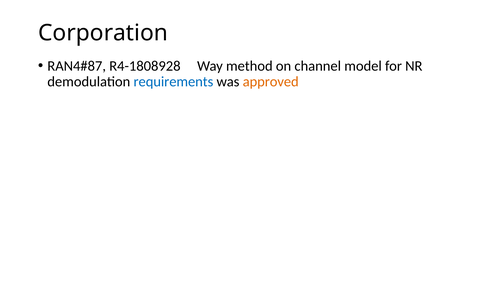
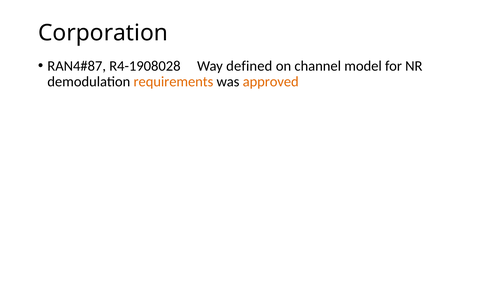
R4-1808928: R4-1808928 -> R4-1908028 (145, 66)
method: method -> defined (249, 66)
requirements colour: blue -> orange (173, 82)
